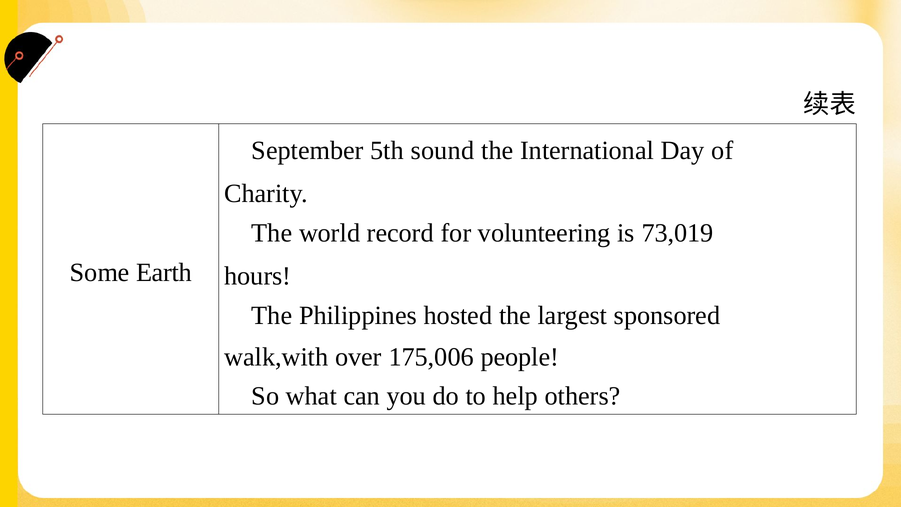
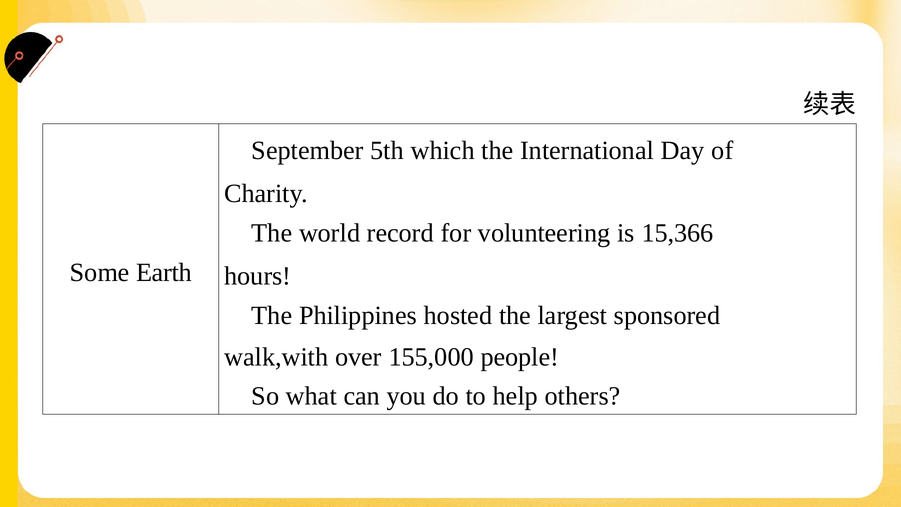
sound: sound -> which (443, 150)
73,019: 73,019 -> 15,366 (678, 233)
175,006: 175,006 -> 155,000 (431, 357)
